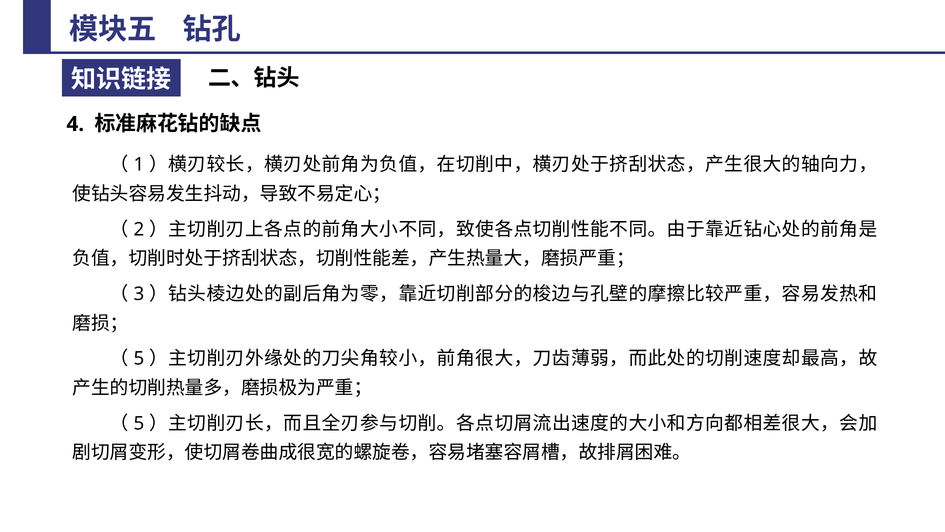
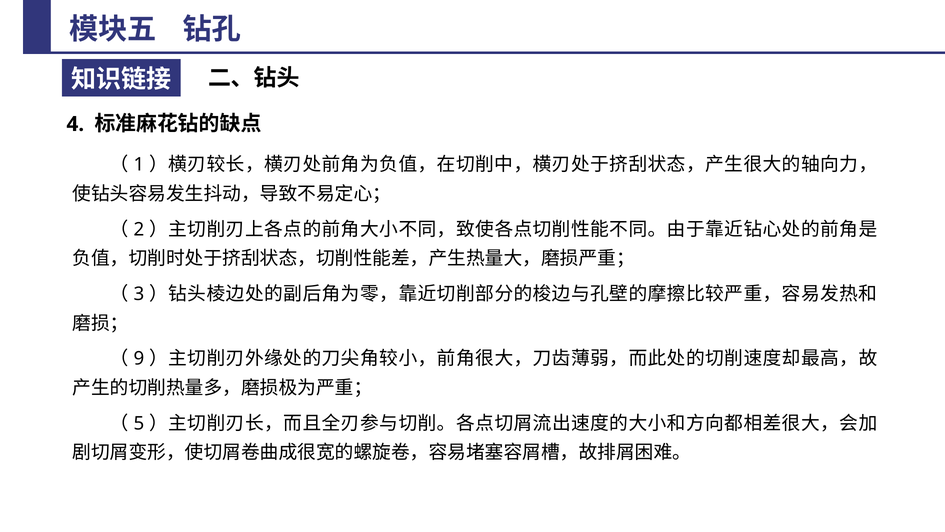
5: 5 -> 9 (139, 358)
